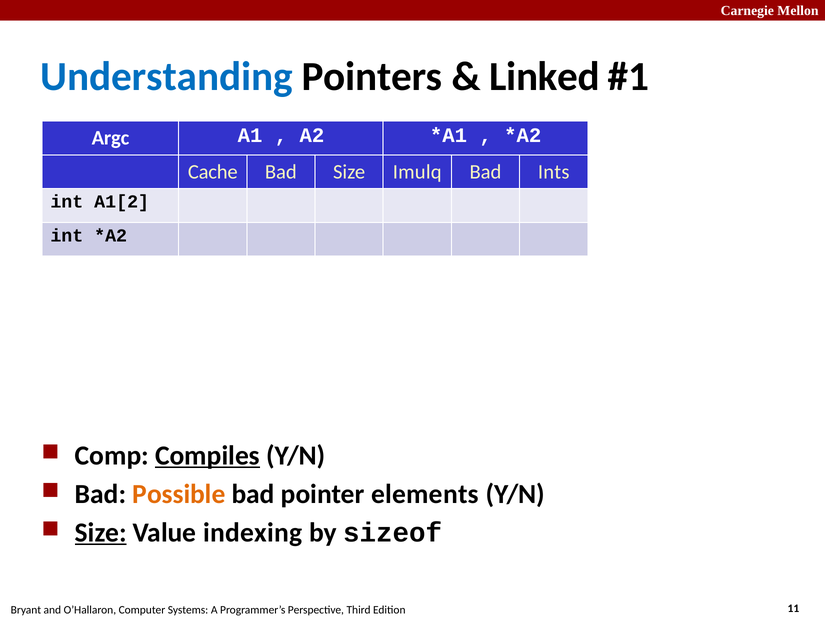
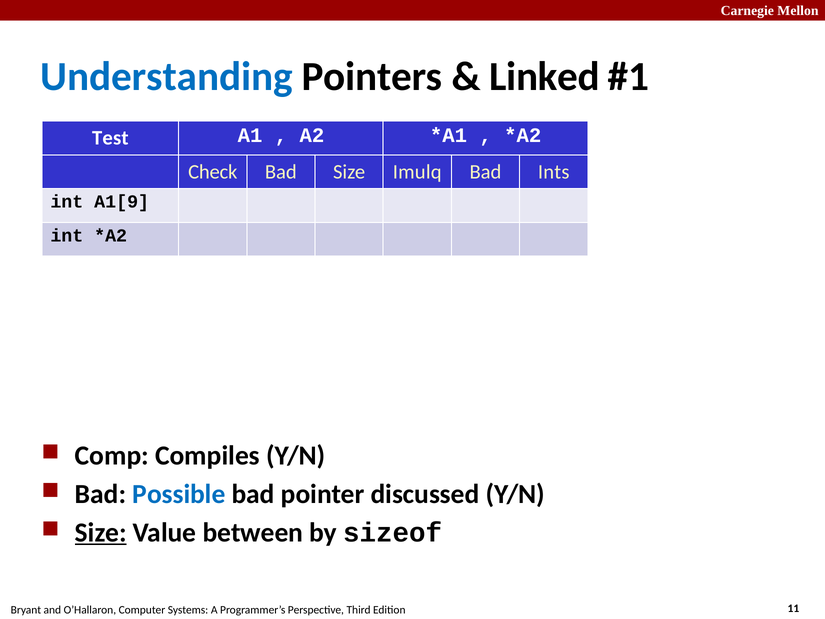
Argc: Argc -> Test (110, 138)
Cache: Cache -> Check (213, 172)
A1[2: A1[2 -> A1[9 (122, 202)
Compiles underline: present -> none (207, 455)
Possible colour: orange -> blue (179, 494)
elements: elements -> discussed (425, 494)
indexing: indexing -> between (253, 532)
